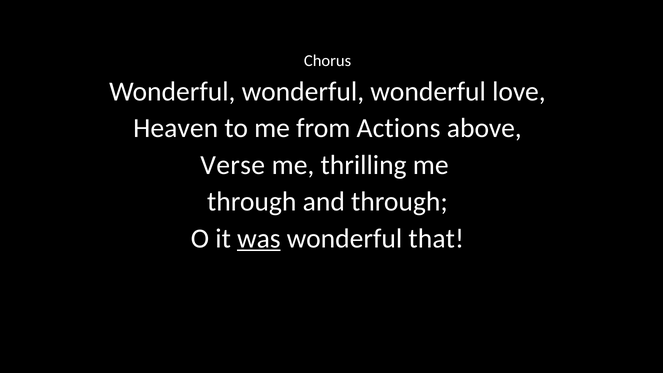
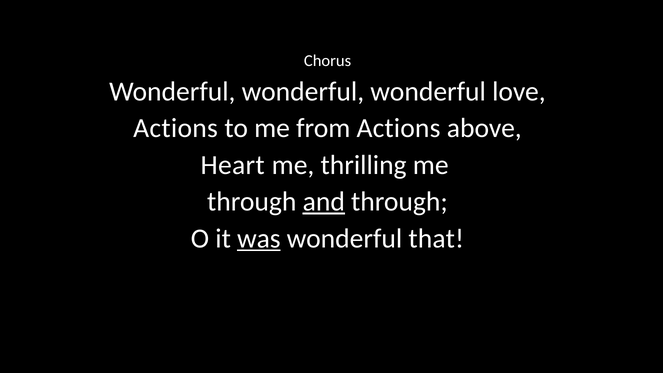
Heaven: Heaven -> Actions (176, 128)
Verse: Verse -> Heart (233, 165)
and underline: none -> present (324, 202)
